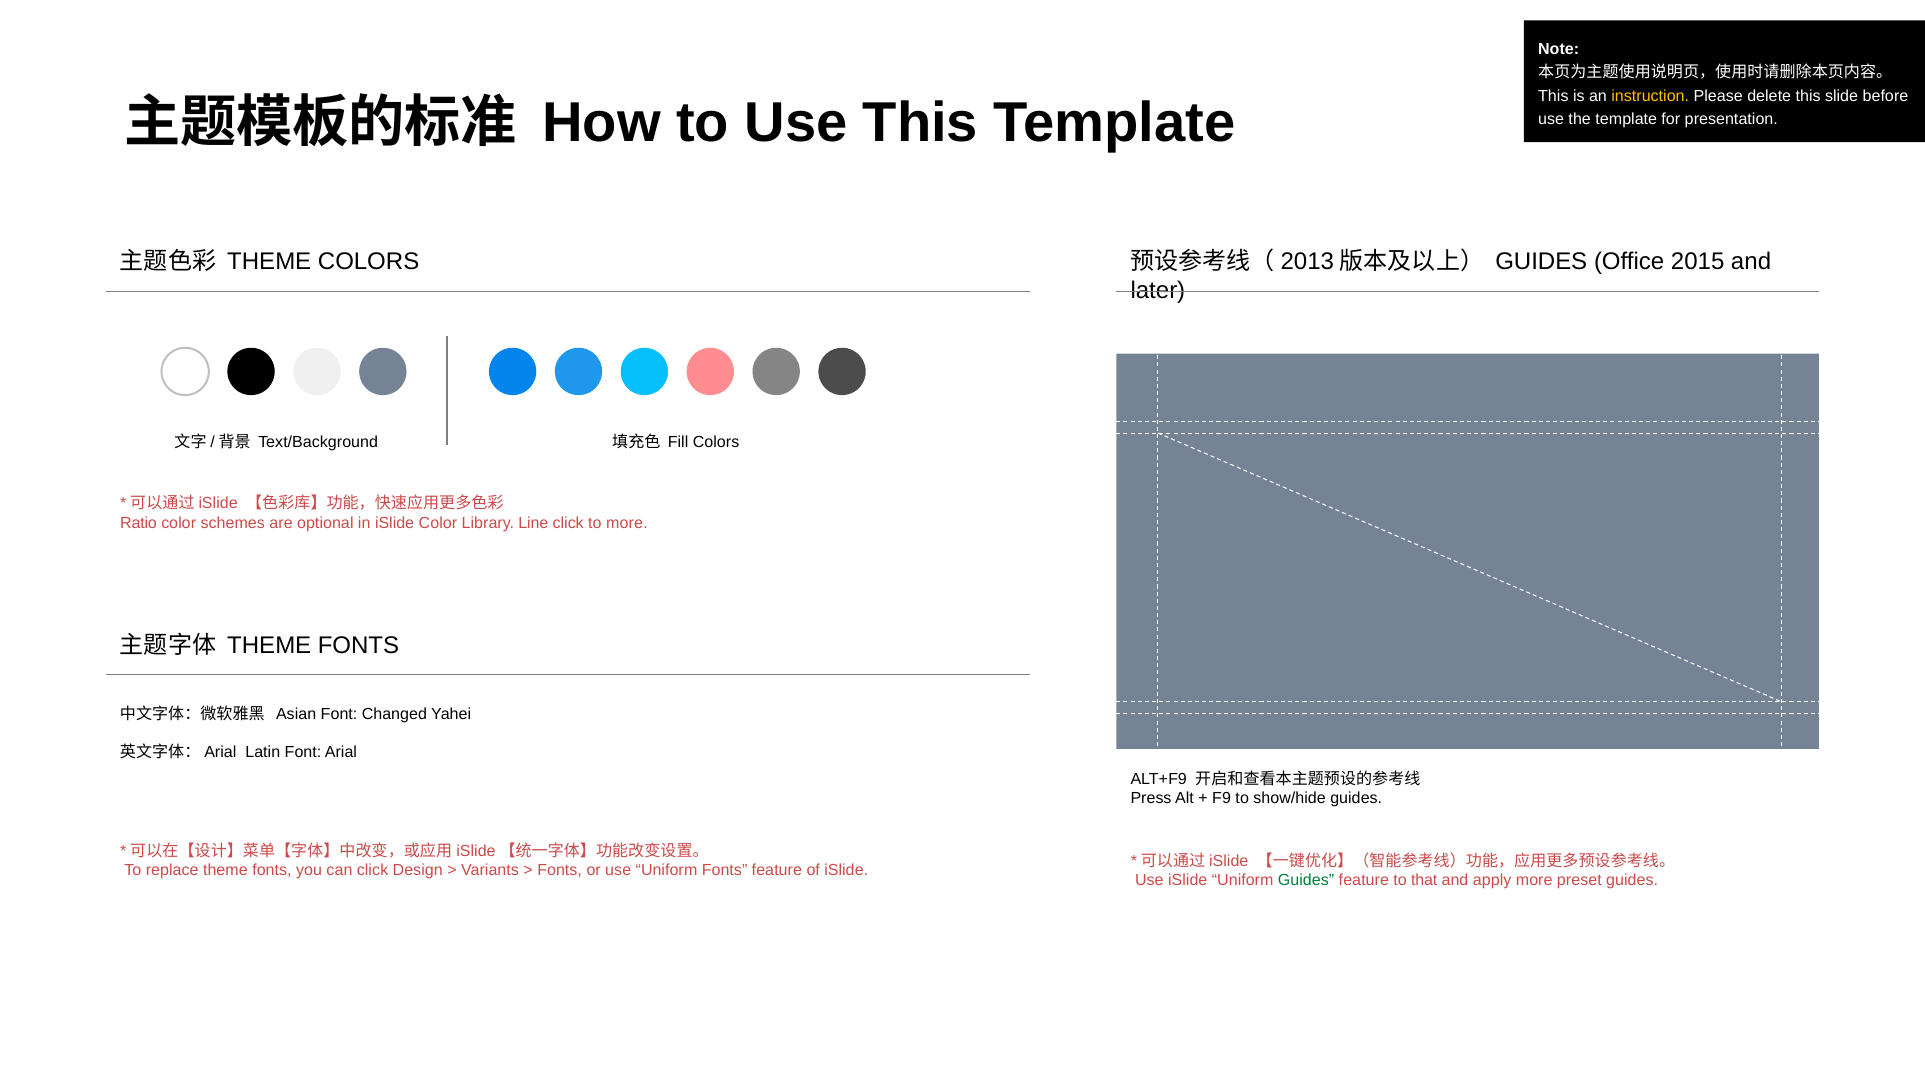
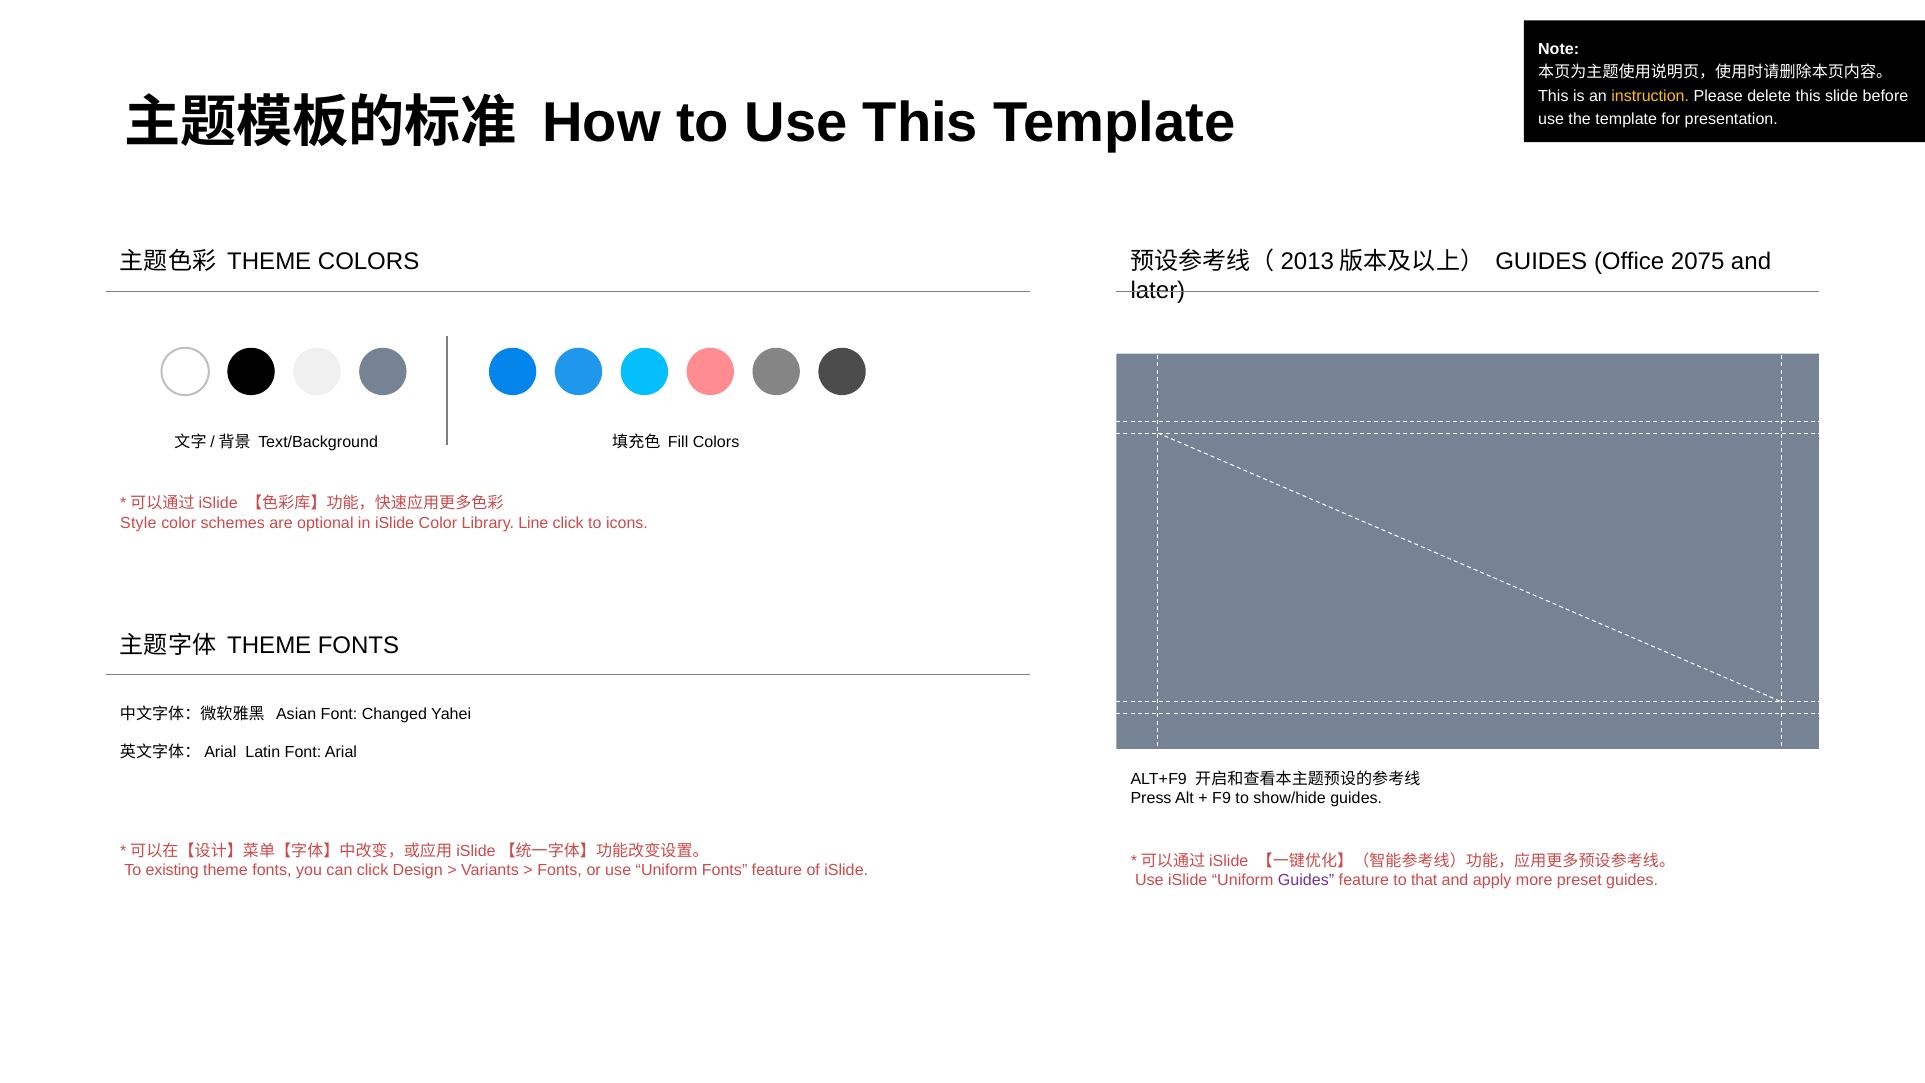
2015: 2015 -> 2075 (1698, 262)
Ratio: Ratio -> Style (138, 523)
to more: more -> icons (627, 523)
replace: replace -> existing (172, 870)
Guides colour: green -> purple (1306, 880)
